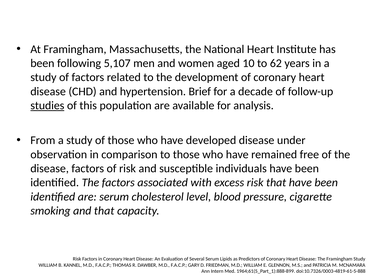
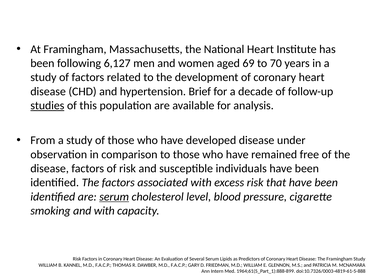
5,107: 5,107 -> 6,127 (117, 63)
10: 10 -> 69 (248, 63)
62: 62 -> 70 (276, 63)
serum underline: none -> present (114, 197)
and that: that -> with (104, 211)
